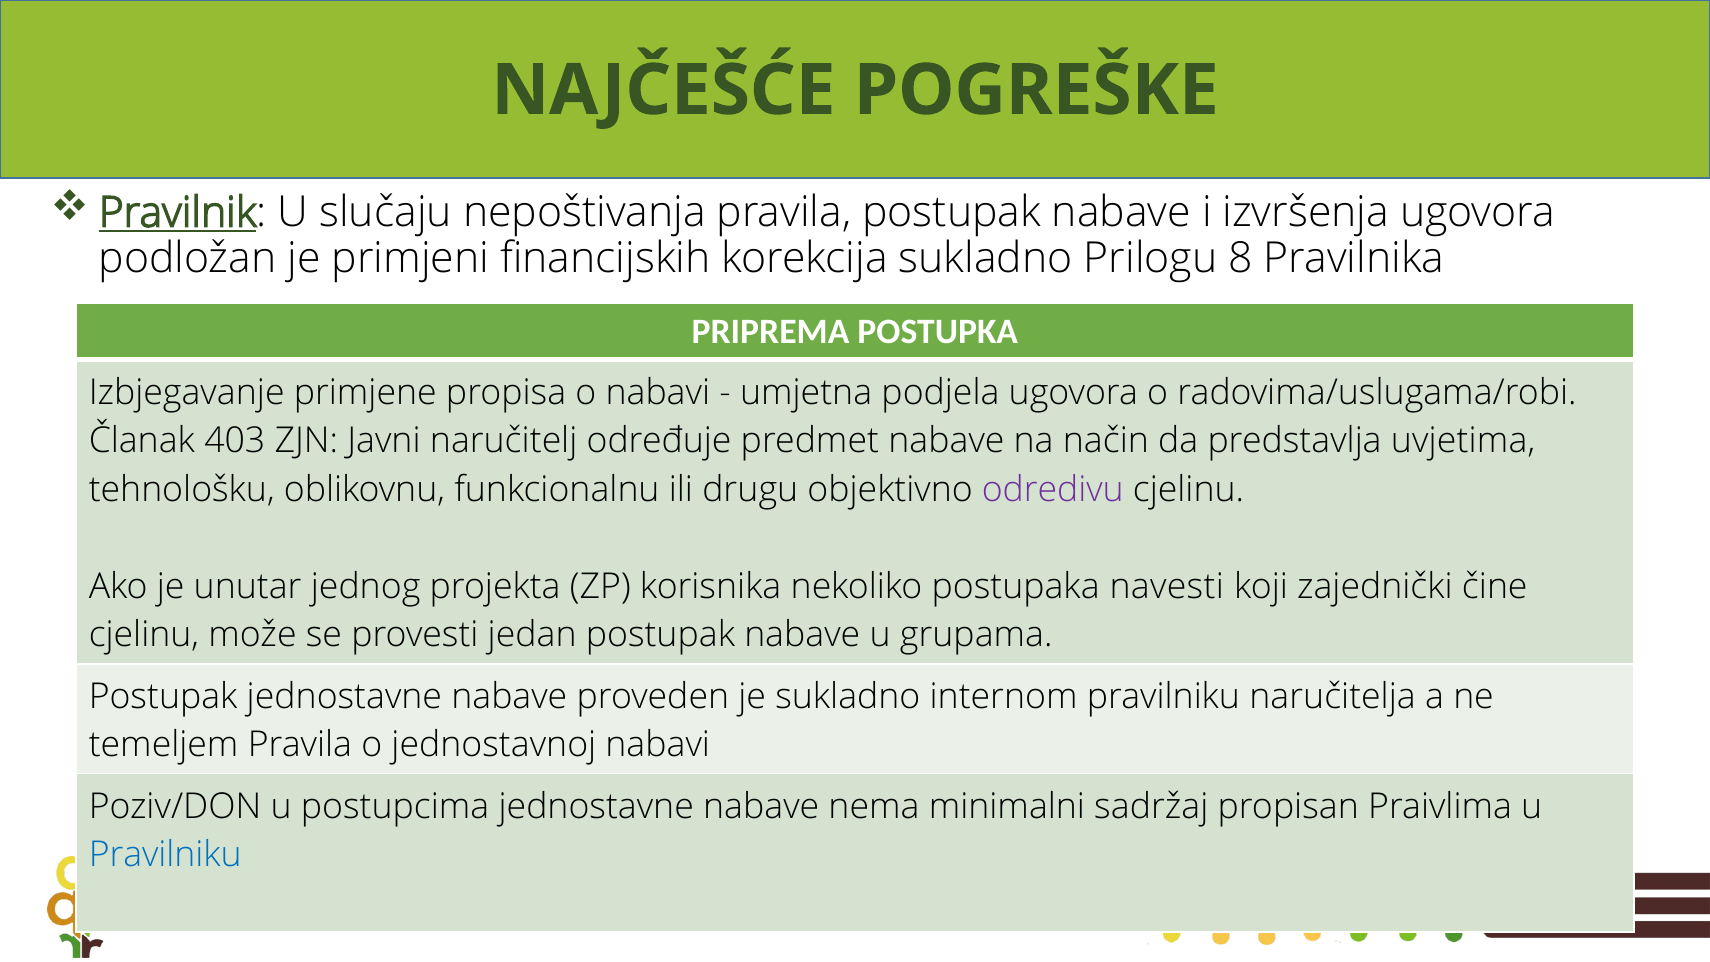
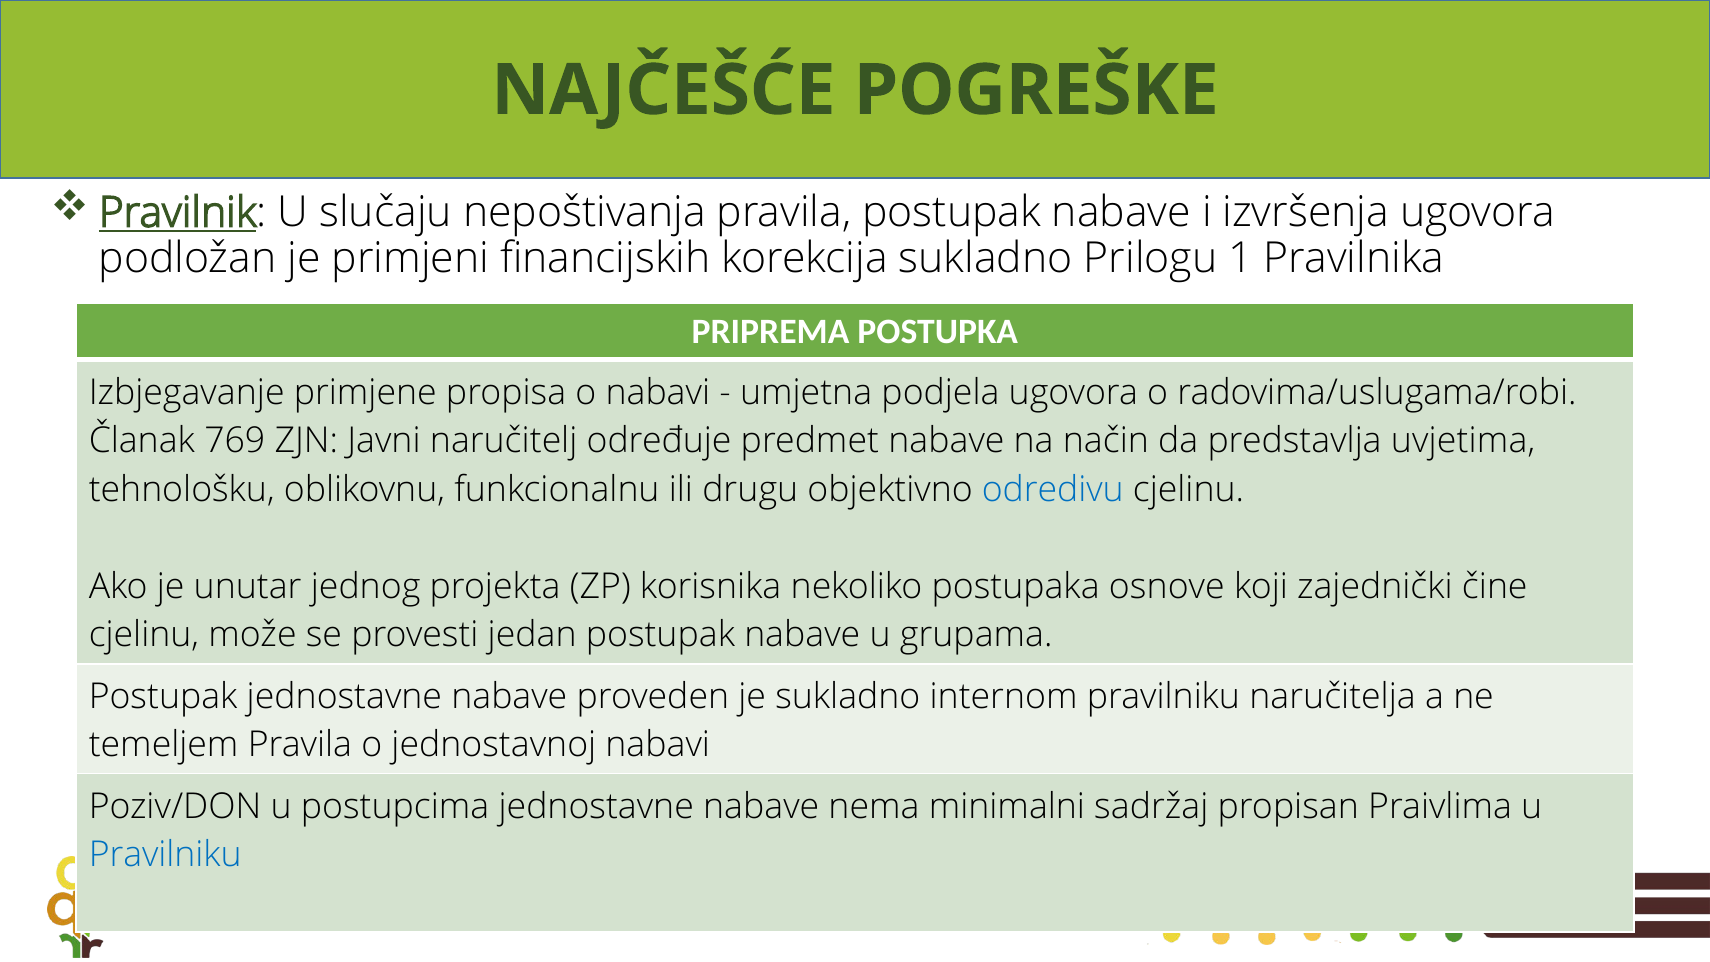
8: 8 -> 1 (1240, 259)
403: 403 -> 769 (235, 441)
odredivu colour: purple -> blue (1053, 489)
navesti: navesti -> osnove (1167, 586)
